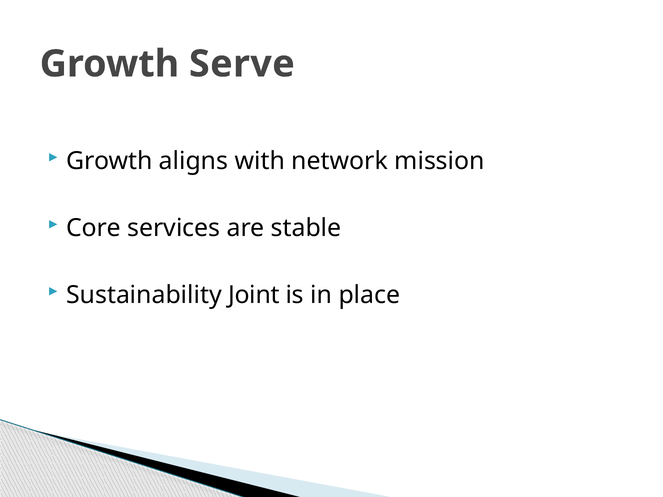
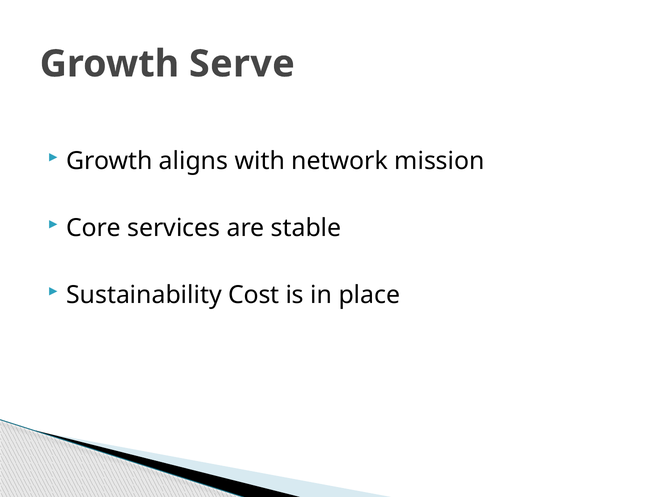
Joint: Joint -> Cost (254, 295)
